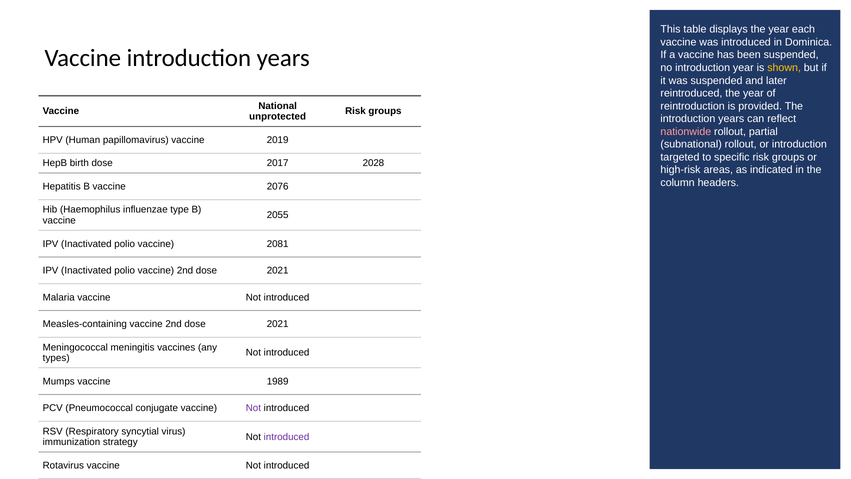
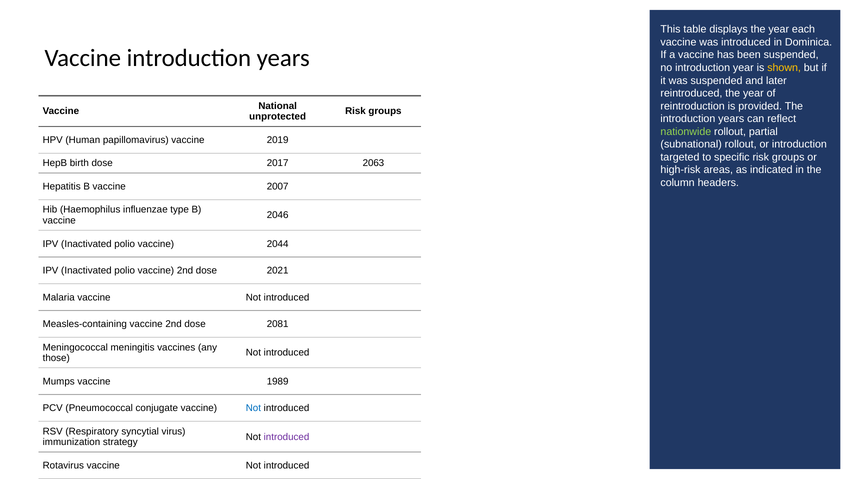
nationwide colour: pink -> light green (686, 132)
2028: 2028 -> 2063 (373, 163)
2076: 2076 -> 2007 (278, 186)
2055: 2055 -> 2046 (278, 215)
2081: 2081 -> 2044 (278, 244)
2021: 2021 -> 2081 (278, 324)
types: types -> those (56, 358)
Not colour: purple -> blue (253, 408)
